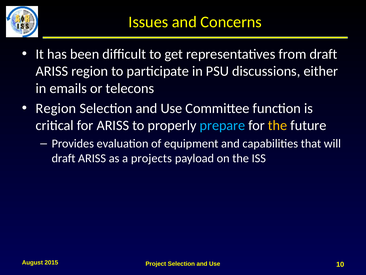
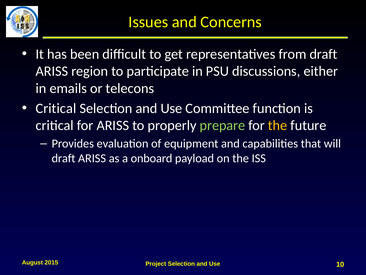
Region: Region -> Critical (56, 108)
prepare colour: light blue -> light green (222, 125)
projects: projects -> onboard (152, 158)
